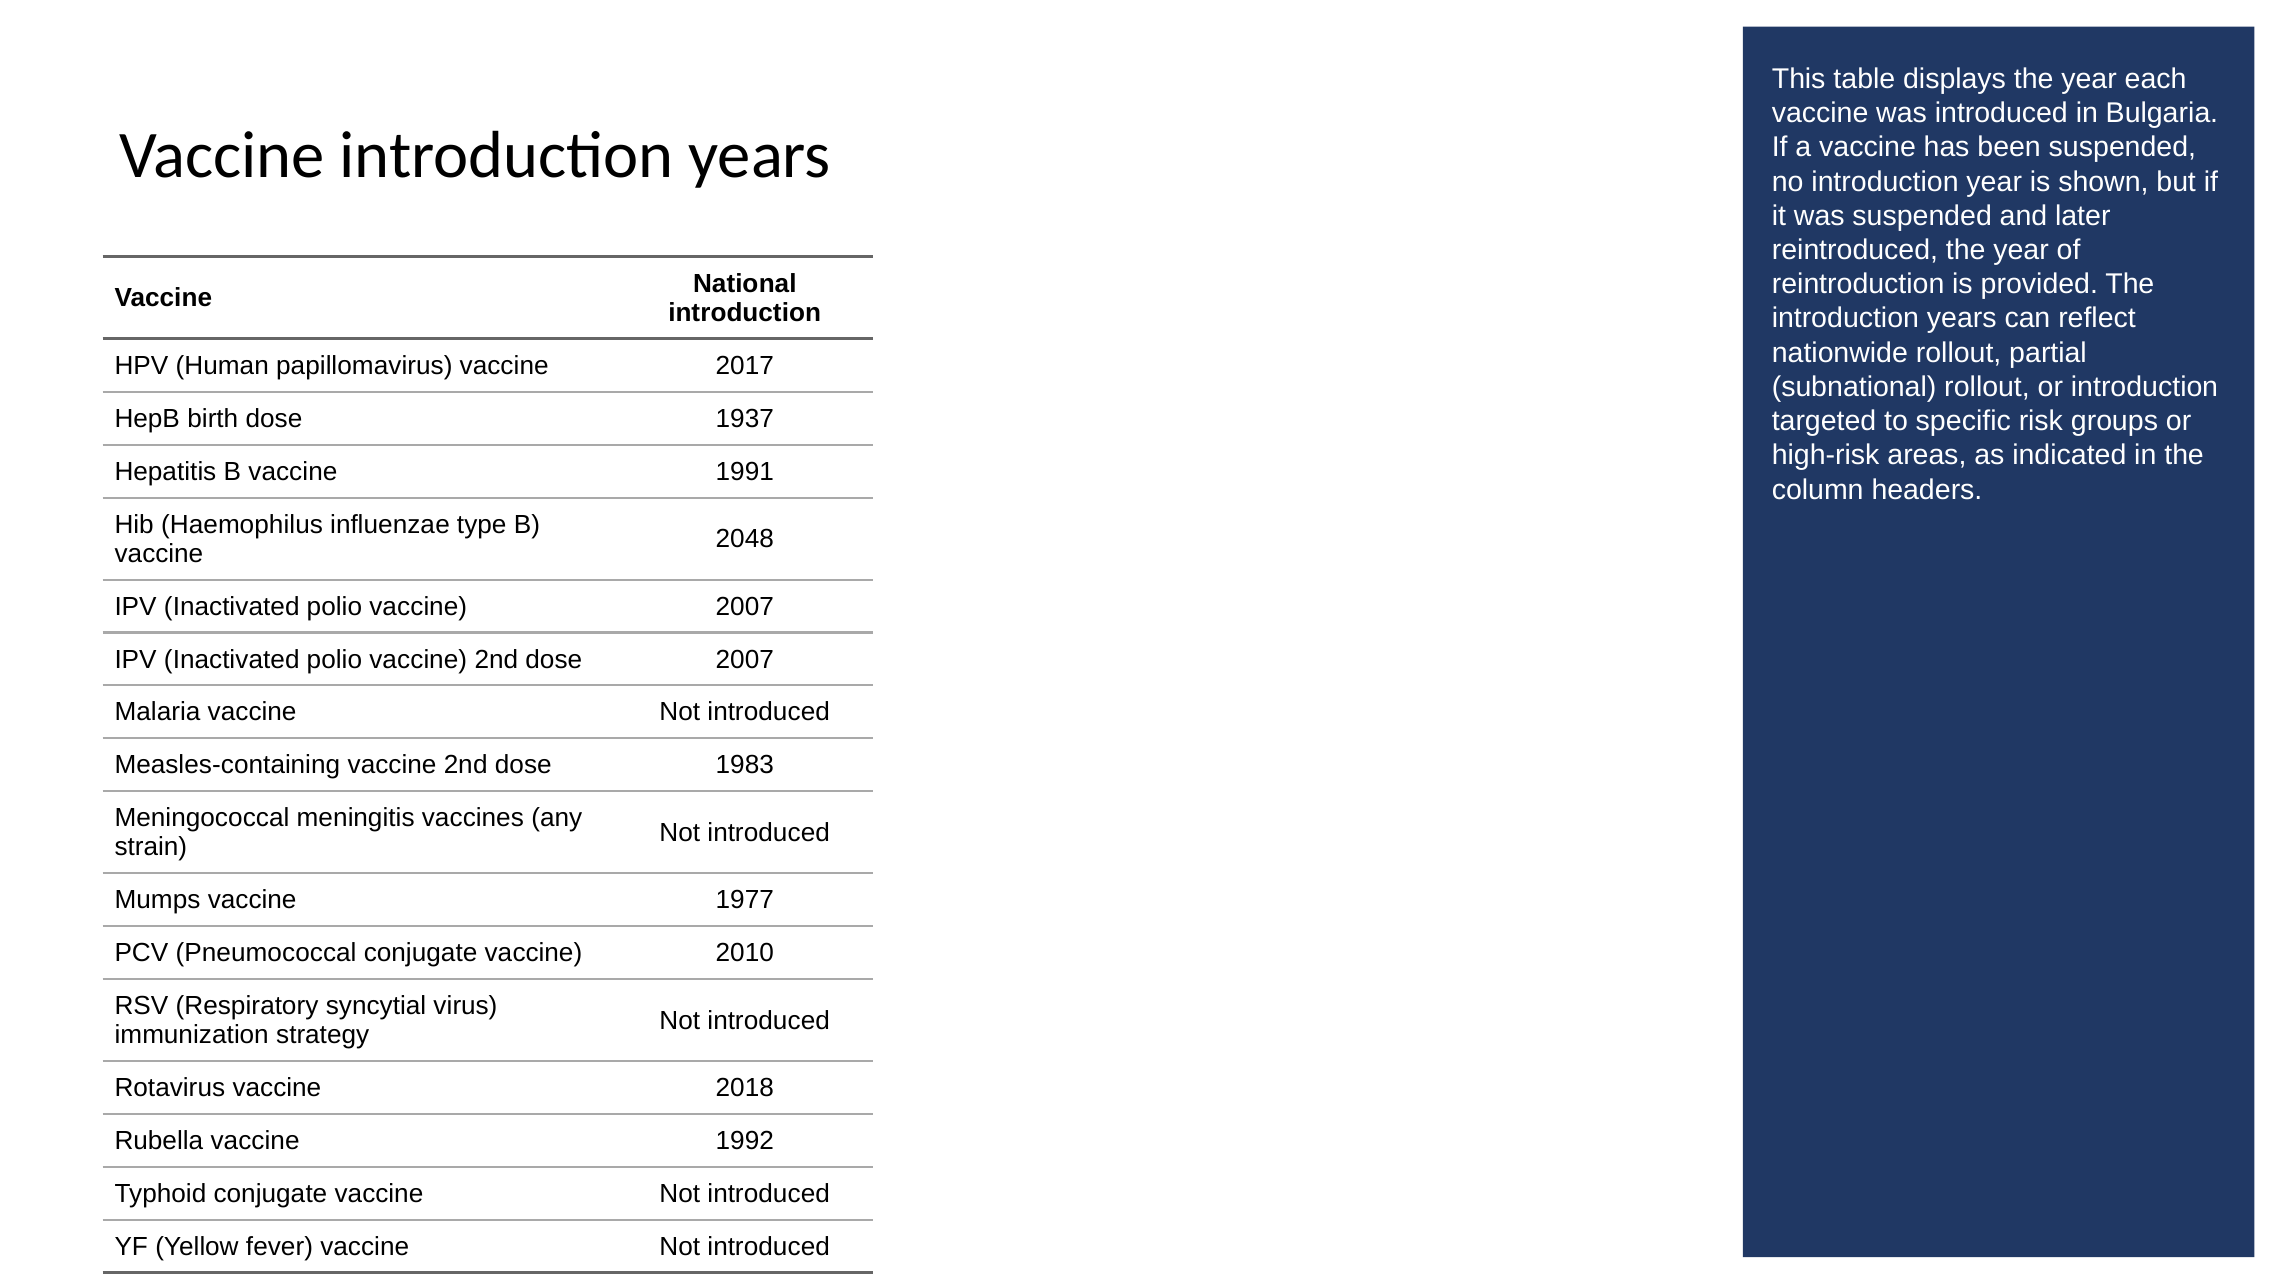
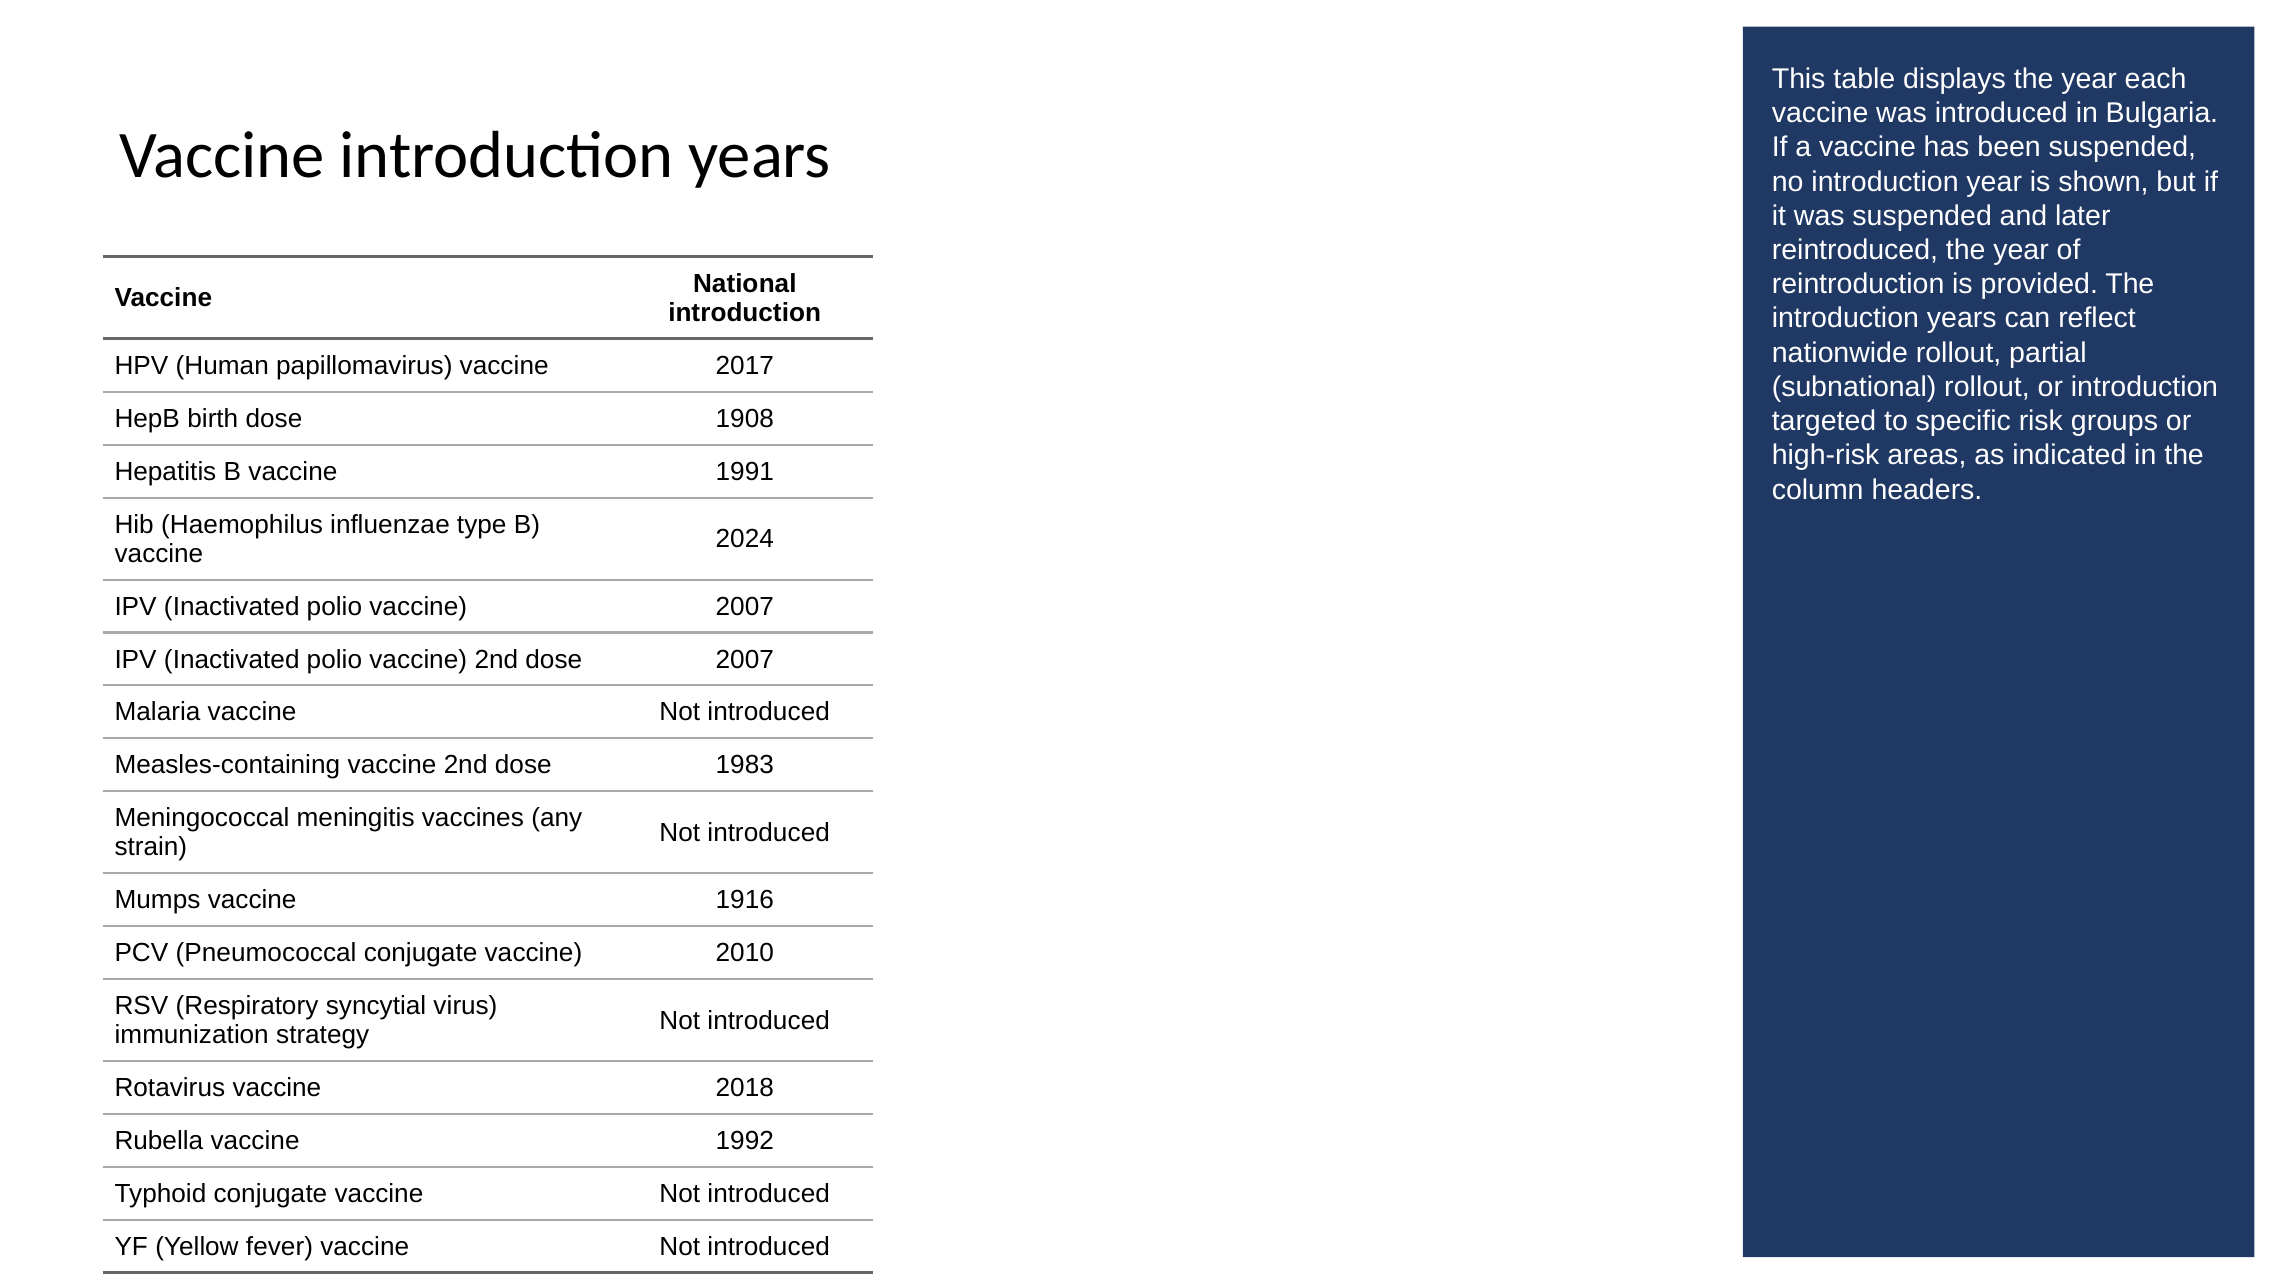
1937: 1937 -> 1908 (745, 419)
2048: 2048 -> 2024 (745, 539)
1977: 1977 -> 1916 (745, 900)
